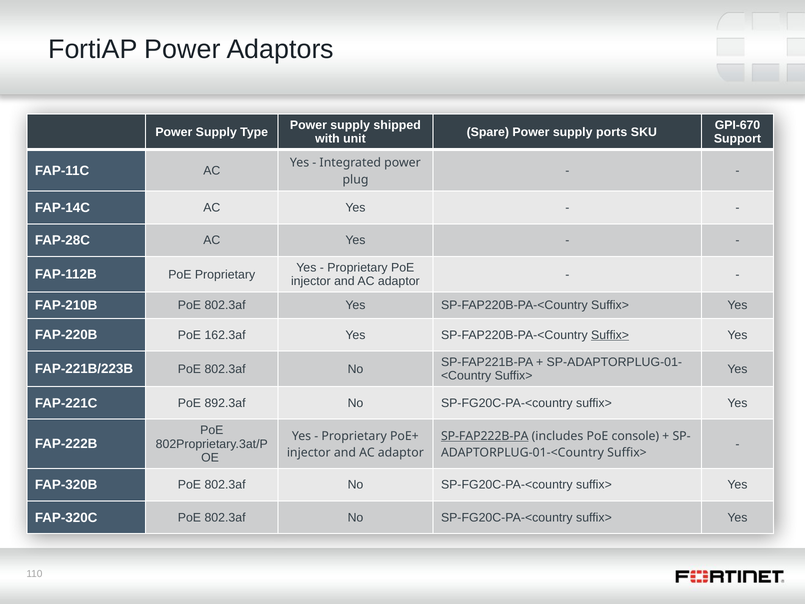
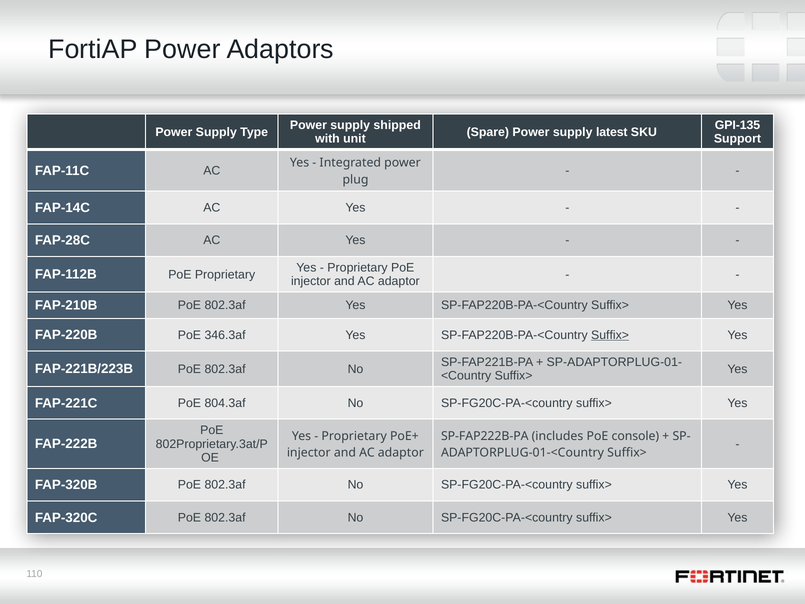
GPI-670: GPI-670 -> GPI-135 (738, 125)
ports: ports -> latest (612, 132)
162.3af: 162.3af -> 346.3af (225, 335)
892.3af: 892.3af -> 804.3af (225, 403)
SP-FAP222B-PA underline: present -> none (485, 436)
